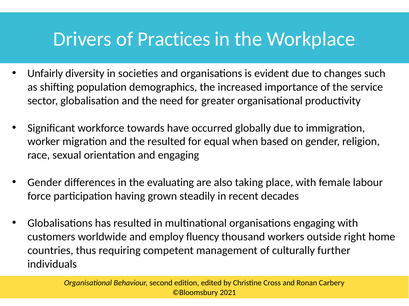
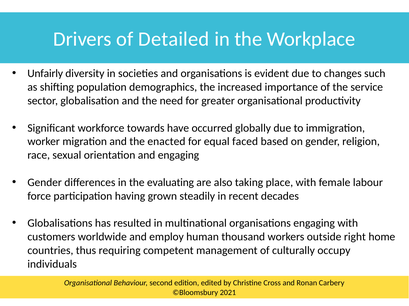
Practices: Practices -> Detailed (174, 39)
the resulted: resulted -> enacted (166, 142)
when: when -> faced (245, 142)
fluency: fluency -> human (203, 237)
further: further -> occupy (334, 251)
